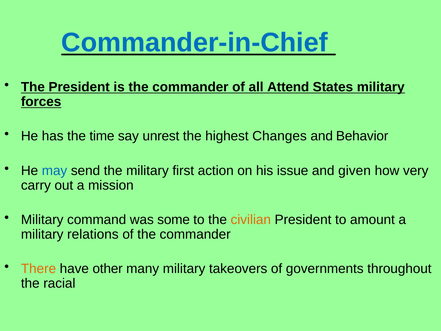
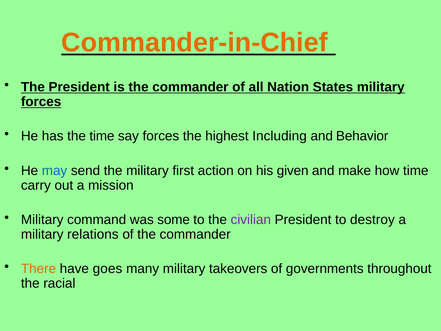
Commander-in-Chief colour: blue -> orange (195, 43)
Attend: Attend -> Nation (288, 87)
say unrest: unrest -> forces (161, 136)
Changes: Changes -> Including (280, 136)
issue: issue -> given (293, 171)
given: given -> make (355, 171)
how very: very -> time (416, 171)
civilian colour: orange -> purple (251, 220)
amount: amount -> destroy (372, 220)
other: other -> goes (107, 269)
